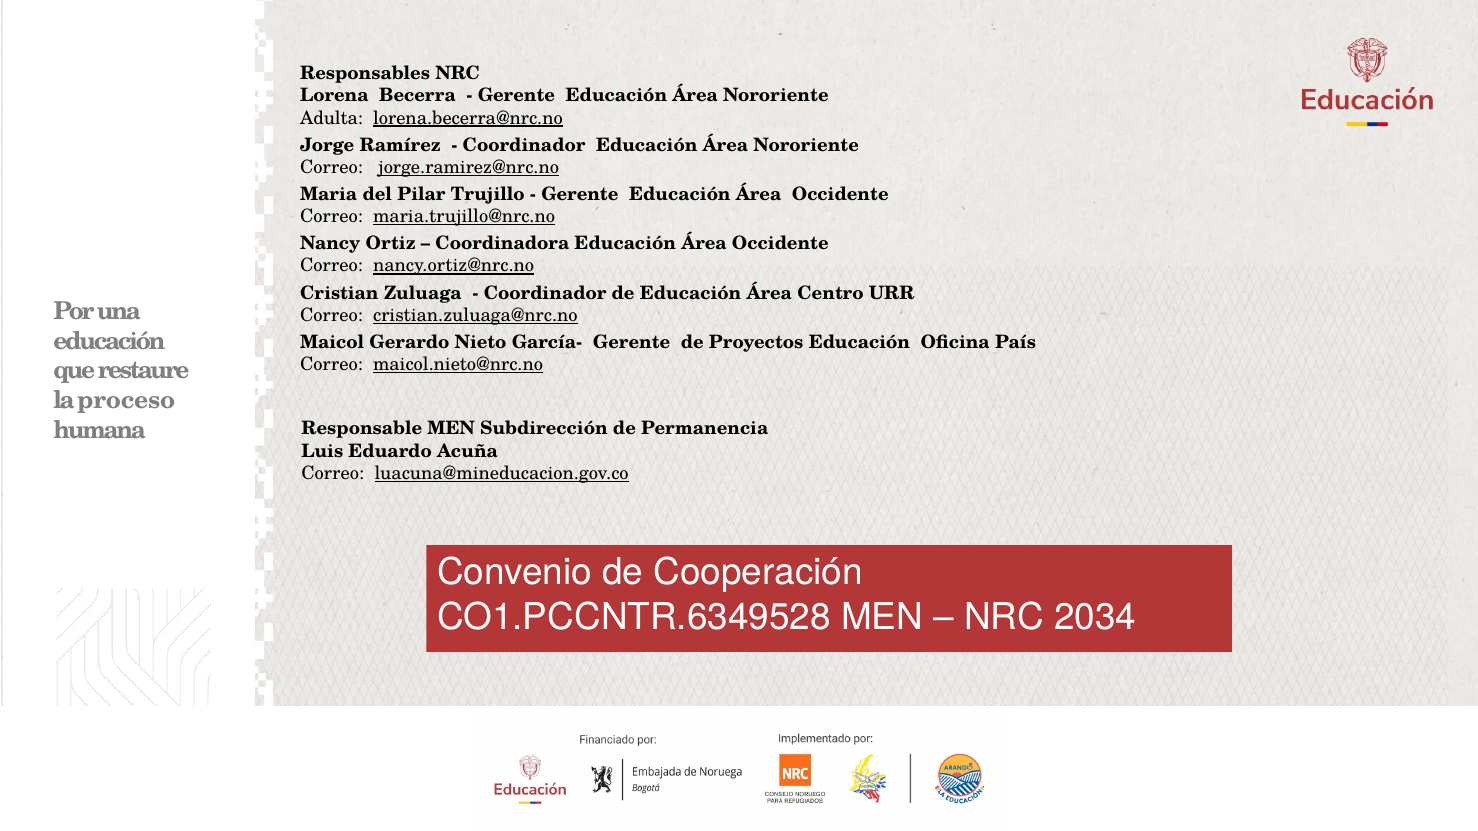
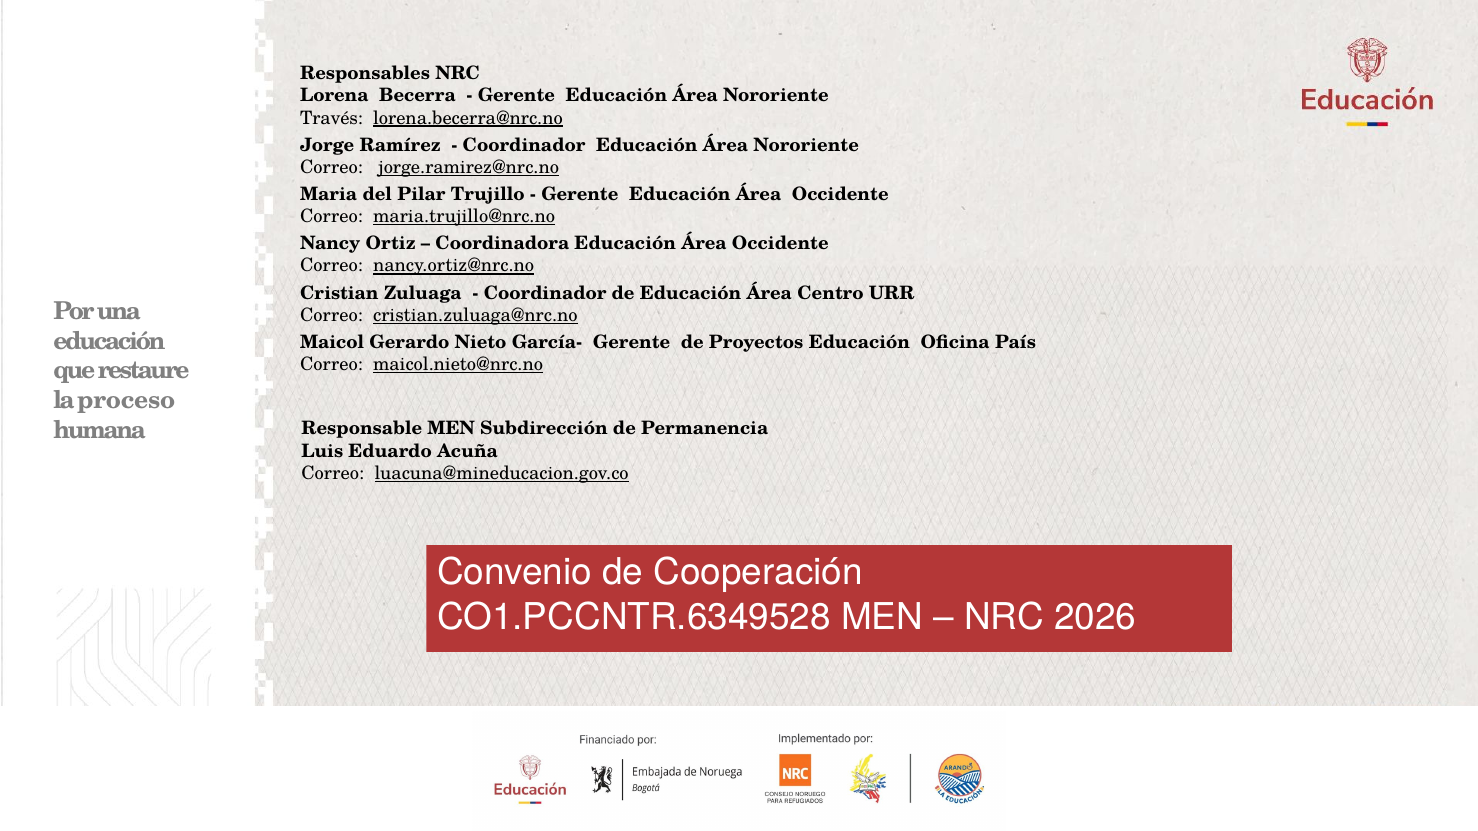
Adulta: Adulta -> Través (332, 118)
2034: 2034 -> 2026 (1095, 617)
